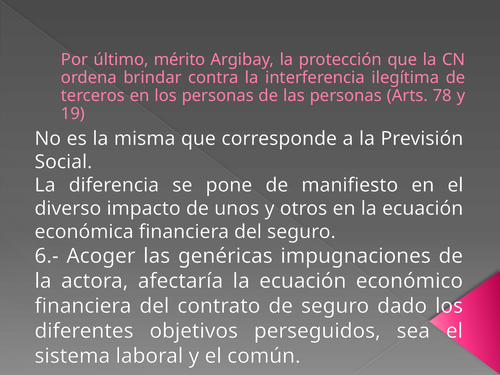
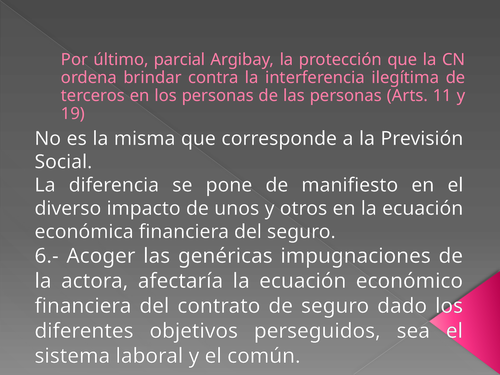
mérito: mérito -> parcial (180, 60)
78: 78 -> 11 (442, 96)
